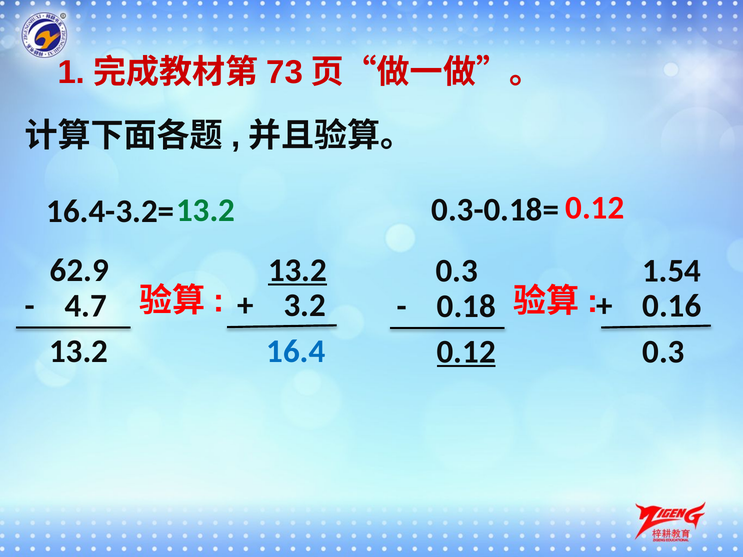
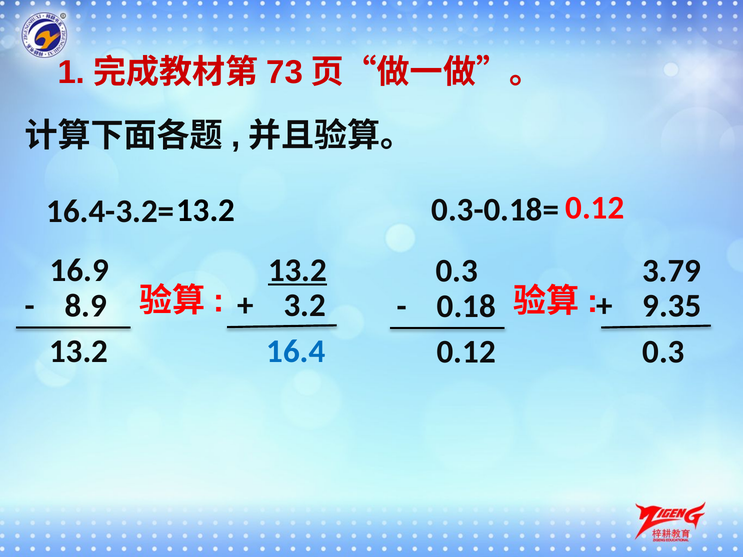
13.2 colour: green -> black (206, 210)
62.9: 62.9 -> 16.9 (79, 271)
1.54: 1.54 -> 3.79 (672, 271)
4.7: 4.7 -> 8.9 (86, 306)
0.16: 0.16 -> 9.35 (672, 306)
0.12 underline: present -> none (466, 352)
